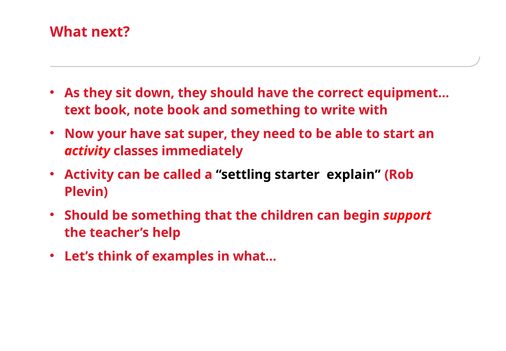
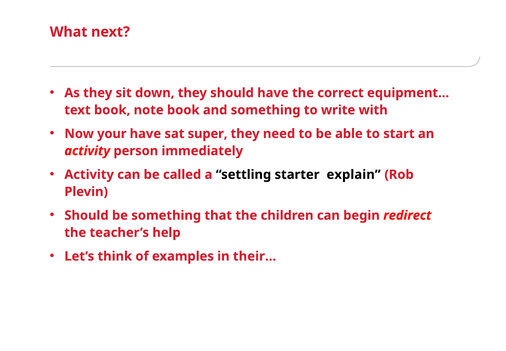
classes: classes -> person (136, 151)
support: support -> redirect (407, 215)
what…: what… -> their… (255, 256)
